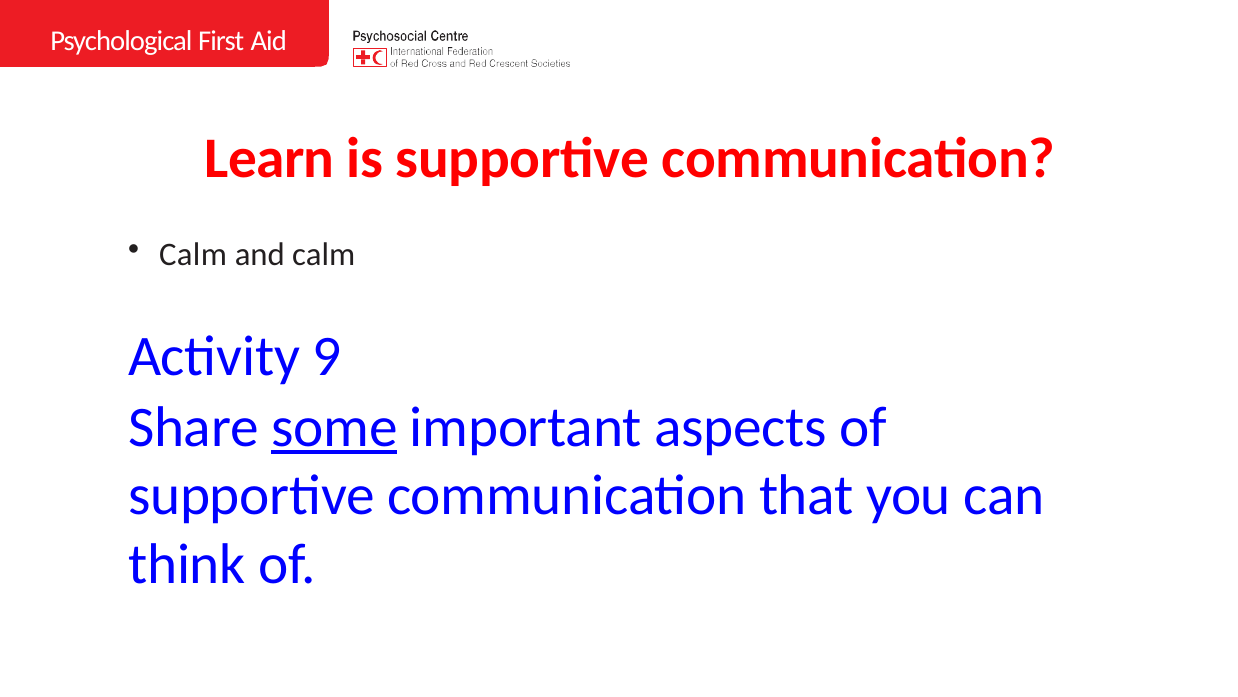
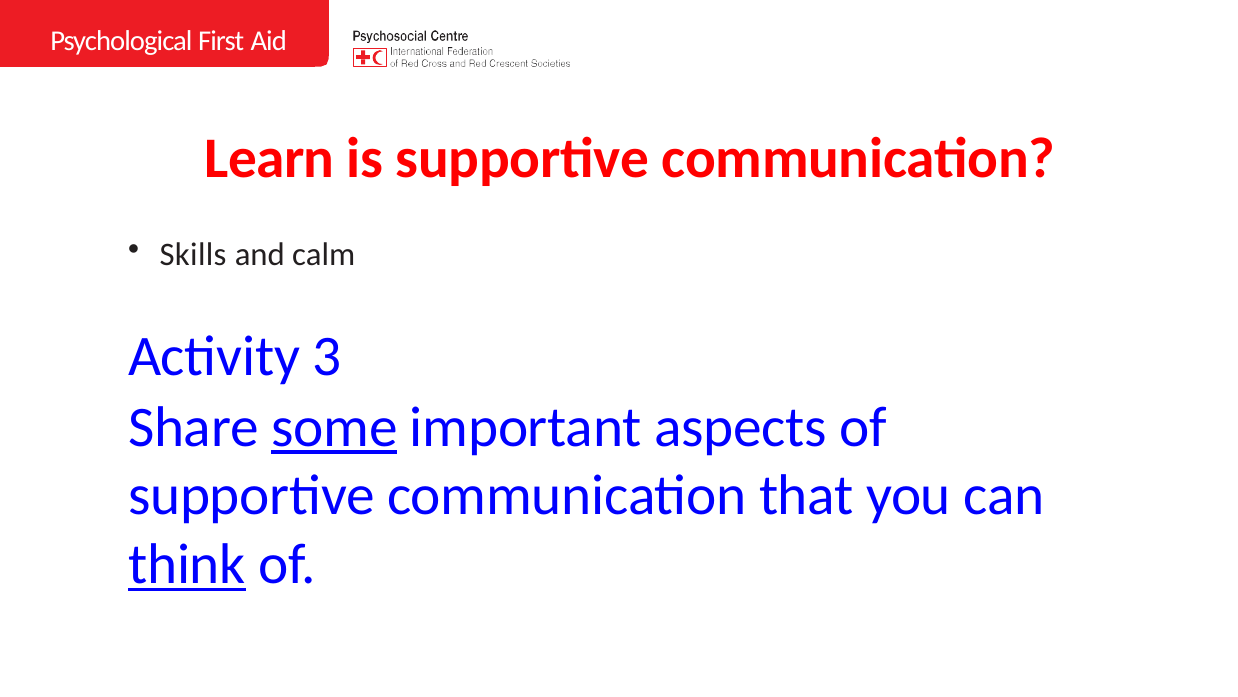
Calm: Calm -> Skills (193, 255)
9: 9 -> 3 (327, 357)
think underline: none -> present (187, 565)
